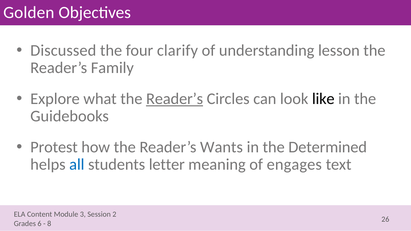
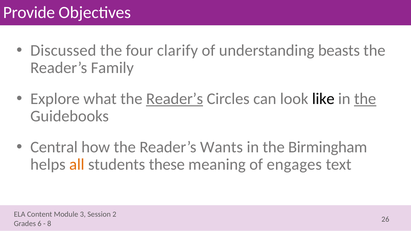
Golden: Golden -> Provide (29, 13)
lesson: lesson -> beasts (339, 50)
the underline: none -> present (365, 99)
Protest: Protest -> Central (54, 147)
Determined: Determined -> Birmingham (328, 147)
all colour: blue -> orange (77, 165)
letter: letter -> these (167, 165)
